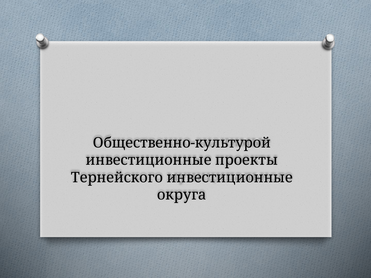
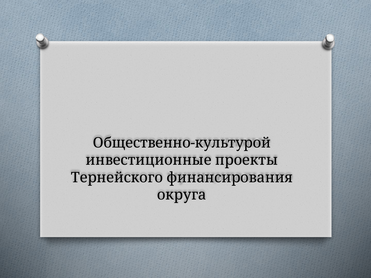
Тернейского инвестиционные: инвестиционные -> финансирования (230, 178)
